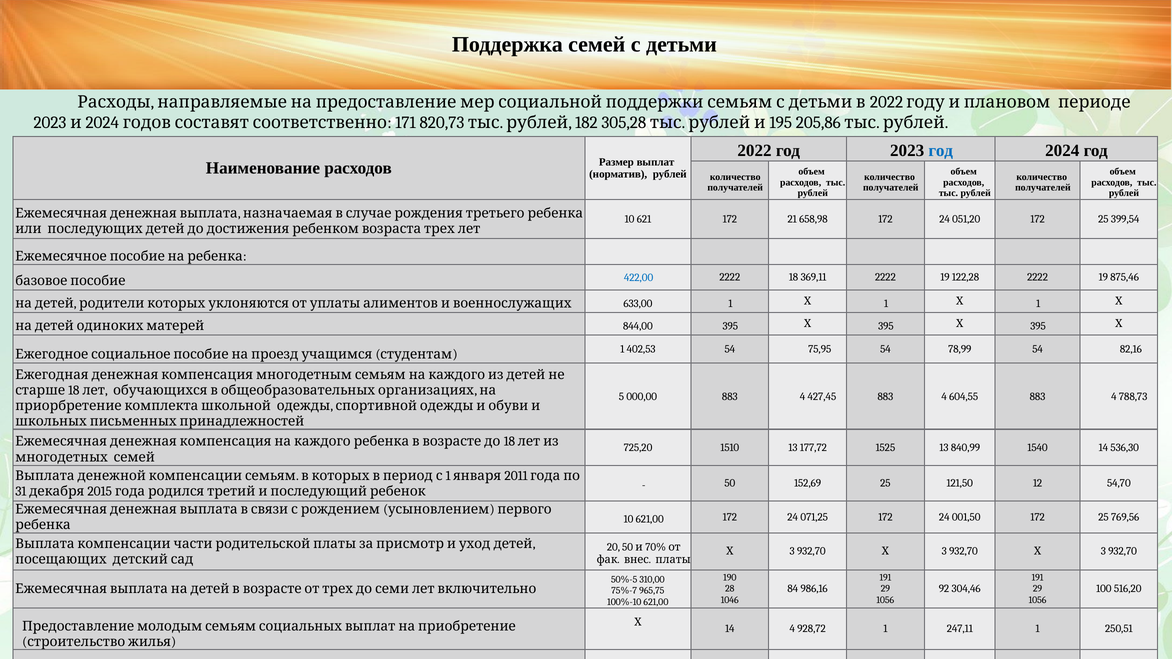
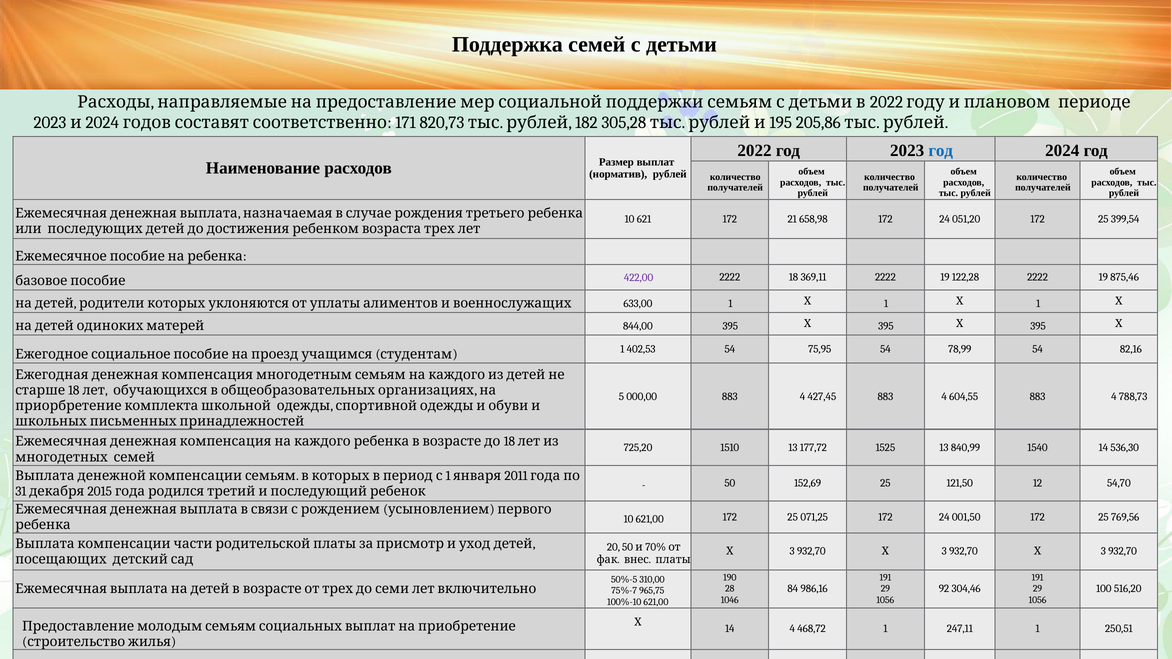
422,00 colour: blue -> purple (639, 278)
621,00 172 24: 24 -> 25 (793, 517)
928,72: 928,72 -> 468,72 (812, 629)
